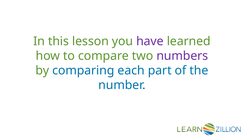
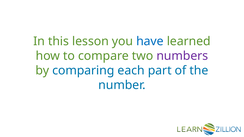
have colour: purple -> blue (150, 41)
